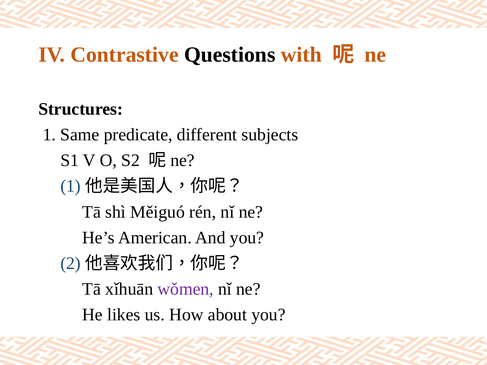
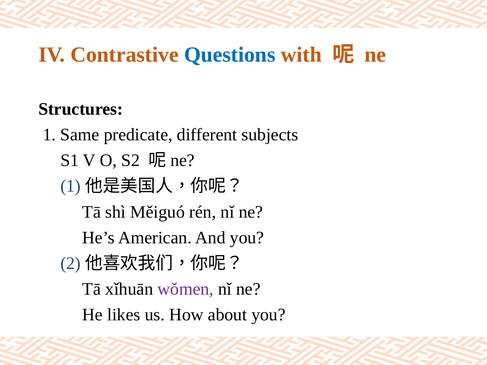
Questions colour: black -> blue (230, 55)
